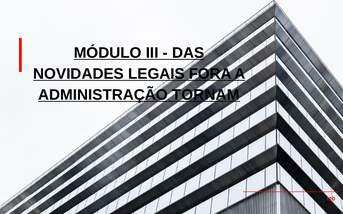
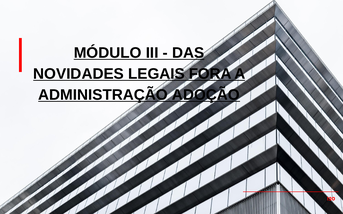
TORNAM: TORNAM -> ADOÇÃO (206, 95)
